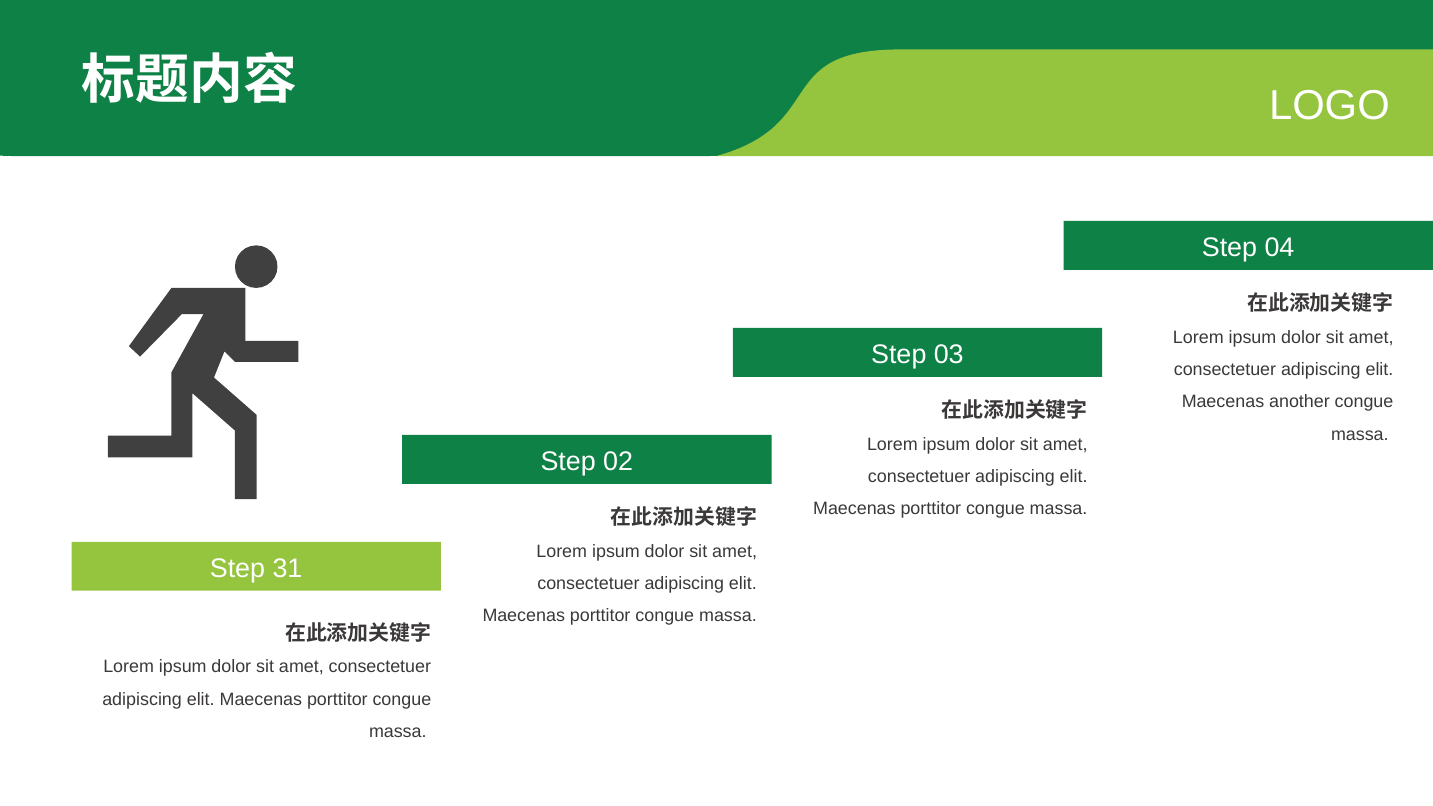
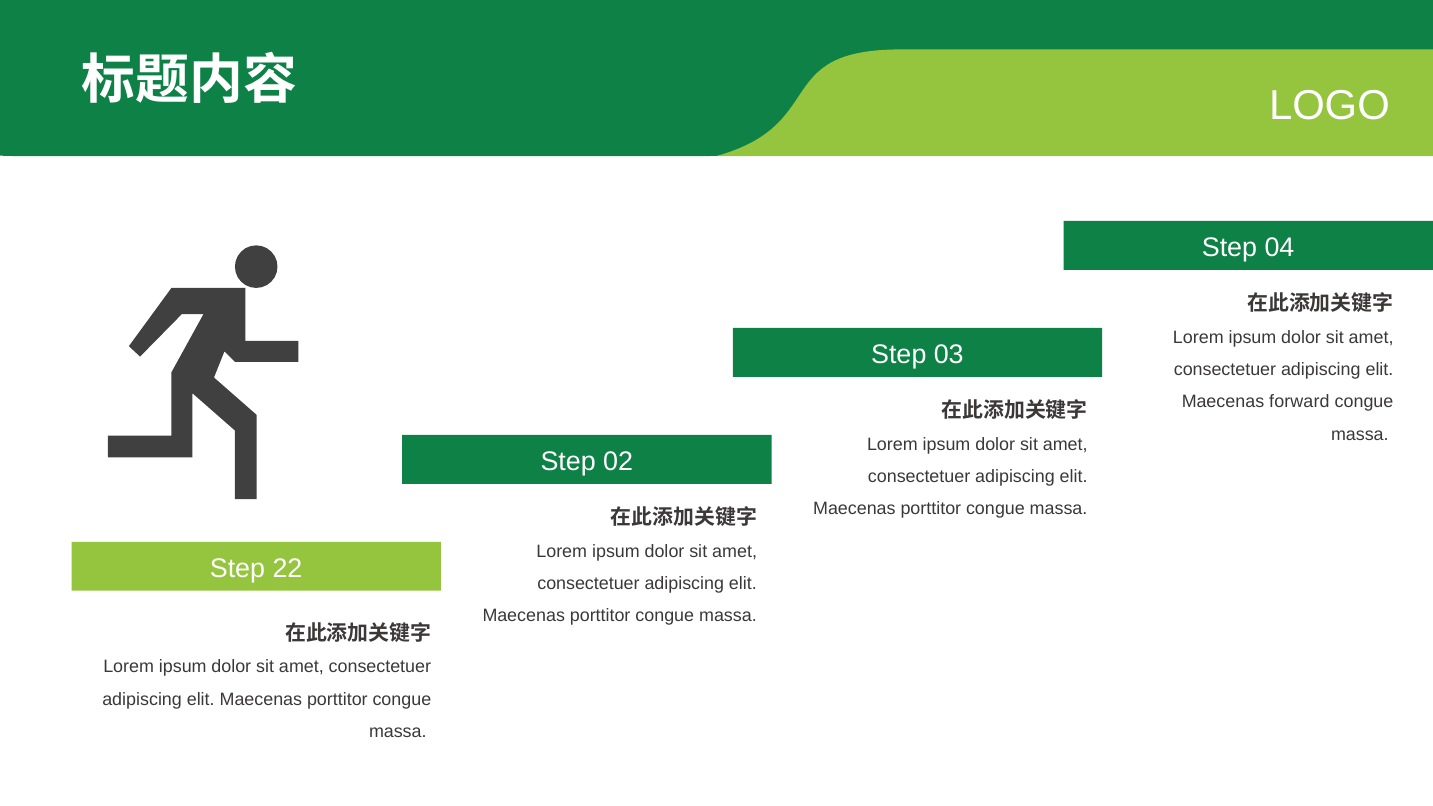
another: another -> forward (1299, 402)
31: 31 -> 22 (287, 568)
